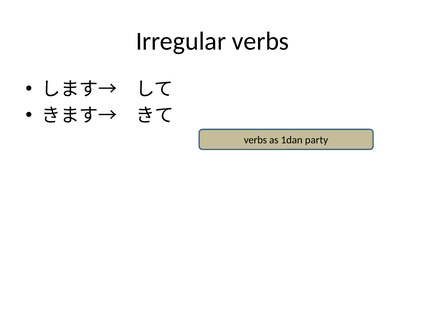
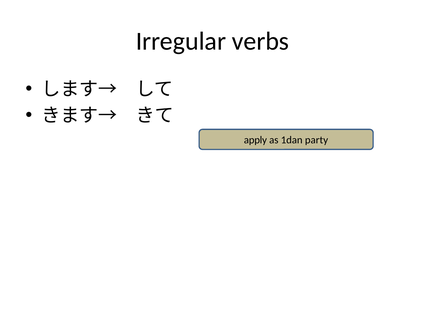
verbs: verbs -> apply (255, 140)
